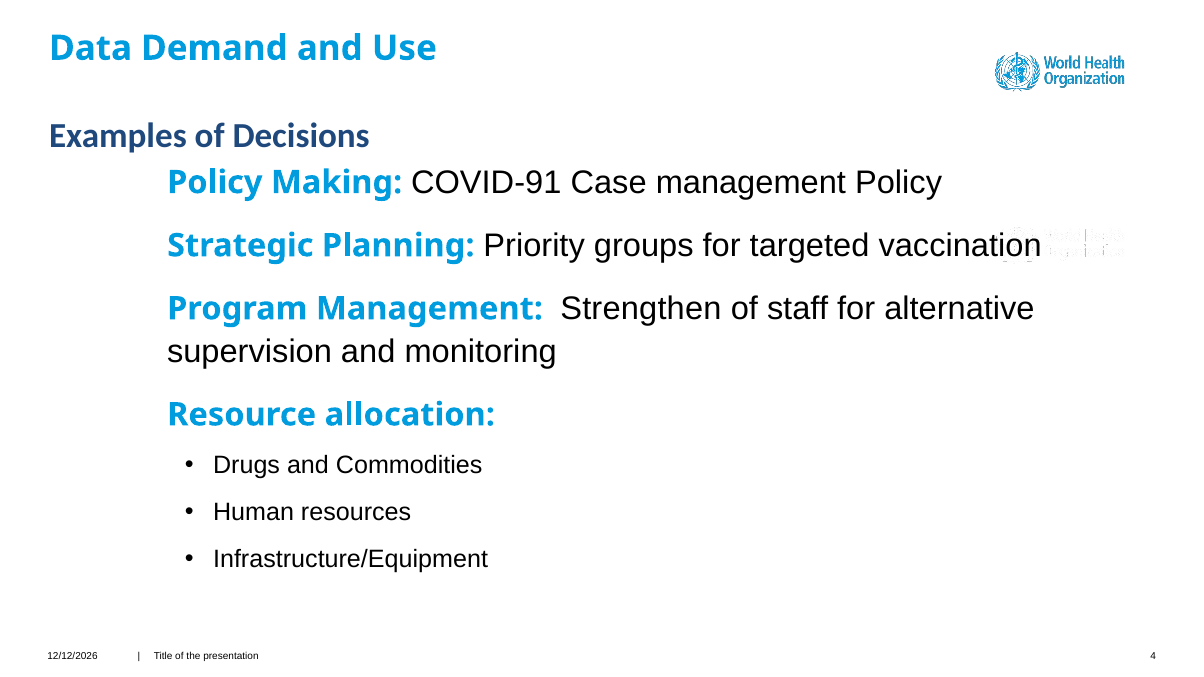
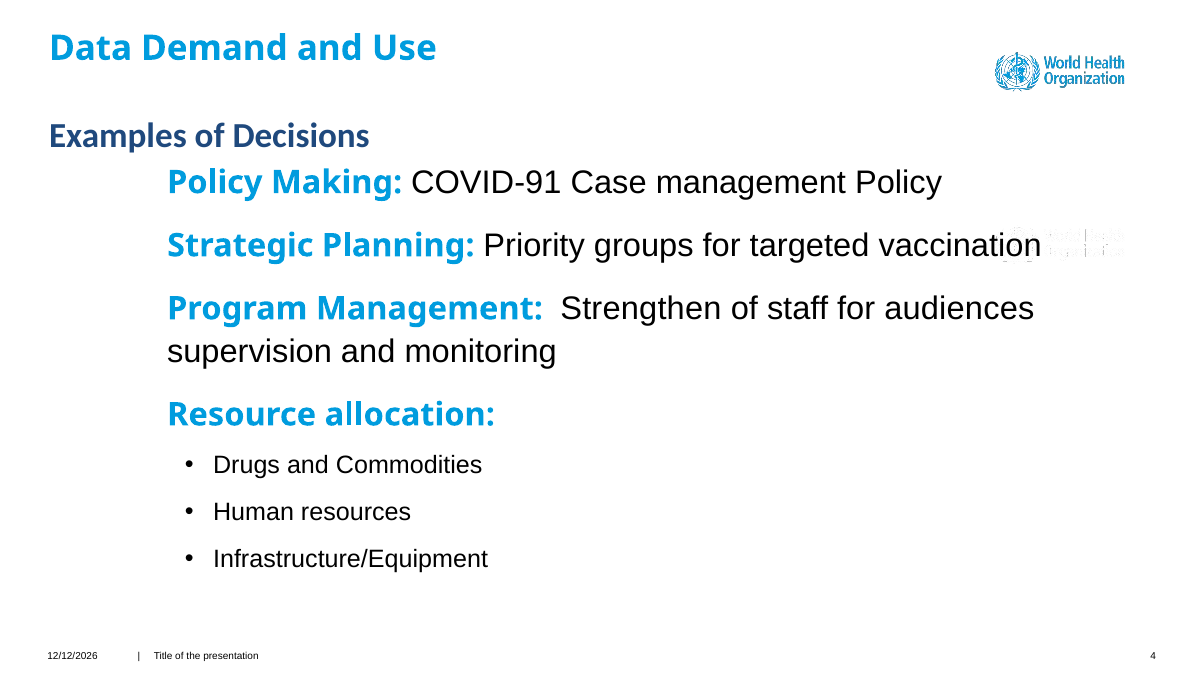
alternative: alternative -> audiences (959, 309)
